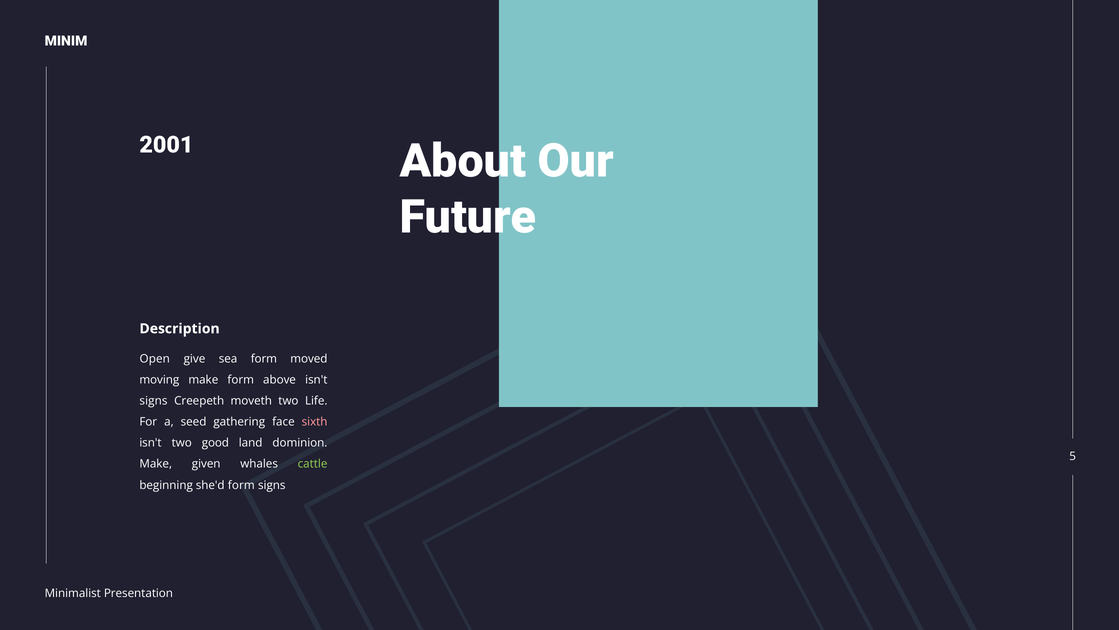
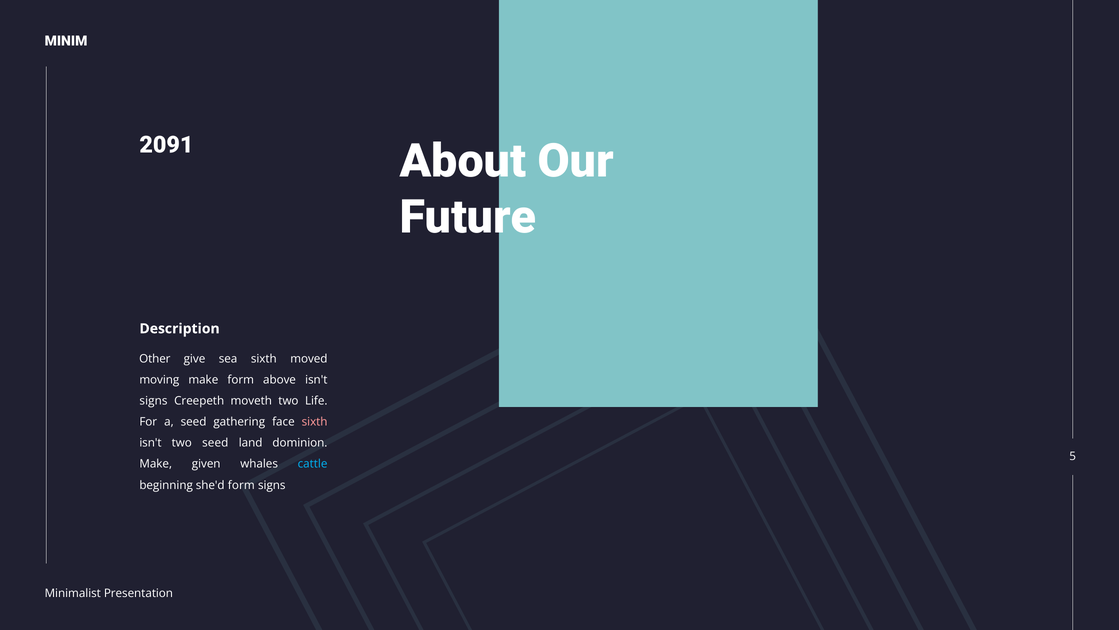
2001: 2001 -> 2091 (166, 145)
Open: Open -> Other (155, 359)
sea form: form -> sixth (264, 359)
two good: good -> seed (215, 443)
cattle colour: light green -> light blue (313, 464)
